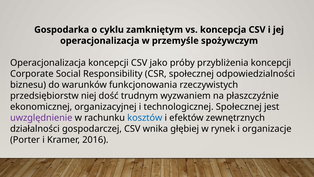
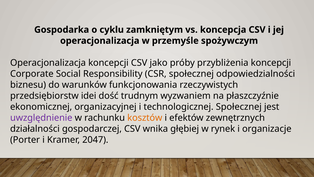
niej: niej -> idei (89, 96)
kosztów colour: blue -> orange (145, 118)
2016: 2016 -> 2047 (95, 140)
